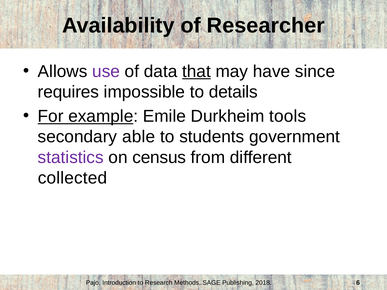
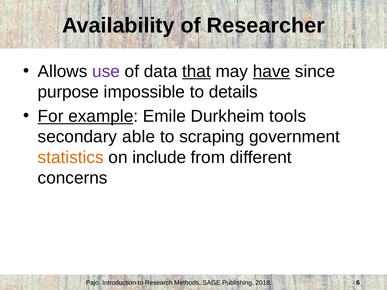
have underline: none -> present (272, 72)
requires: requires -> purpose (68, 92)
students: students -> scraping (212, 137)
statistics colour: purple -> orange (71, 158)
census: census -> include (159, 158)
collected: collected -> concerns (73, 178)
